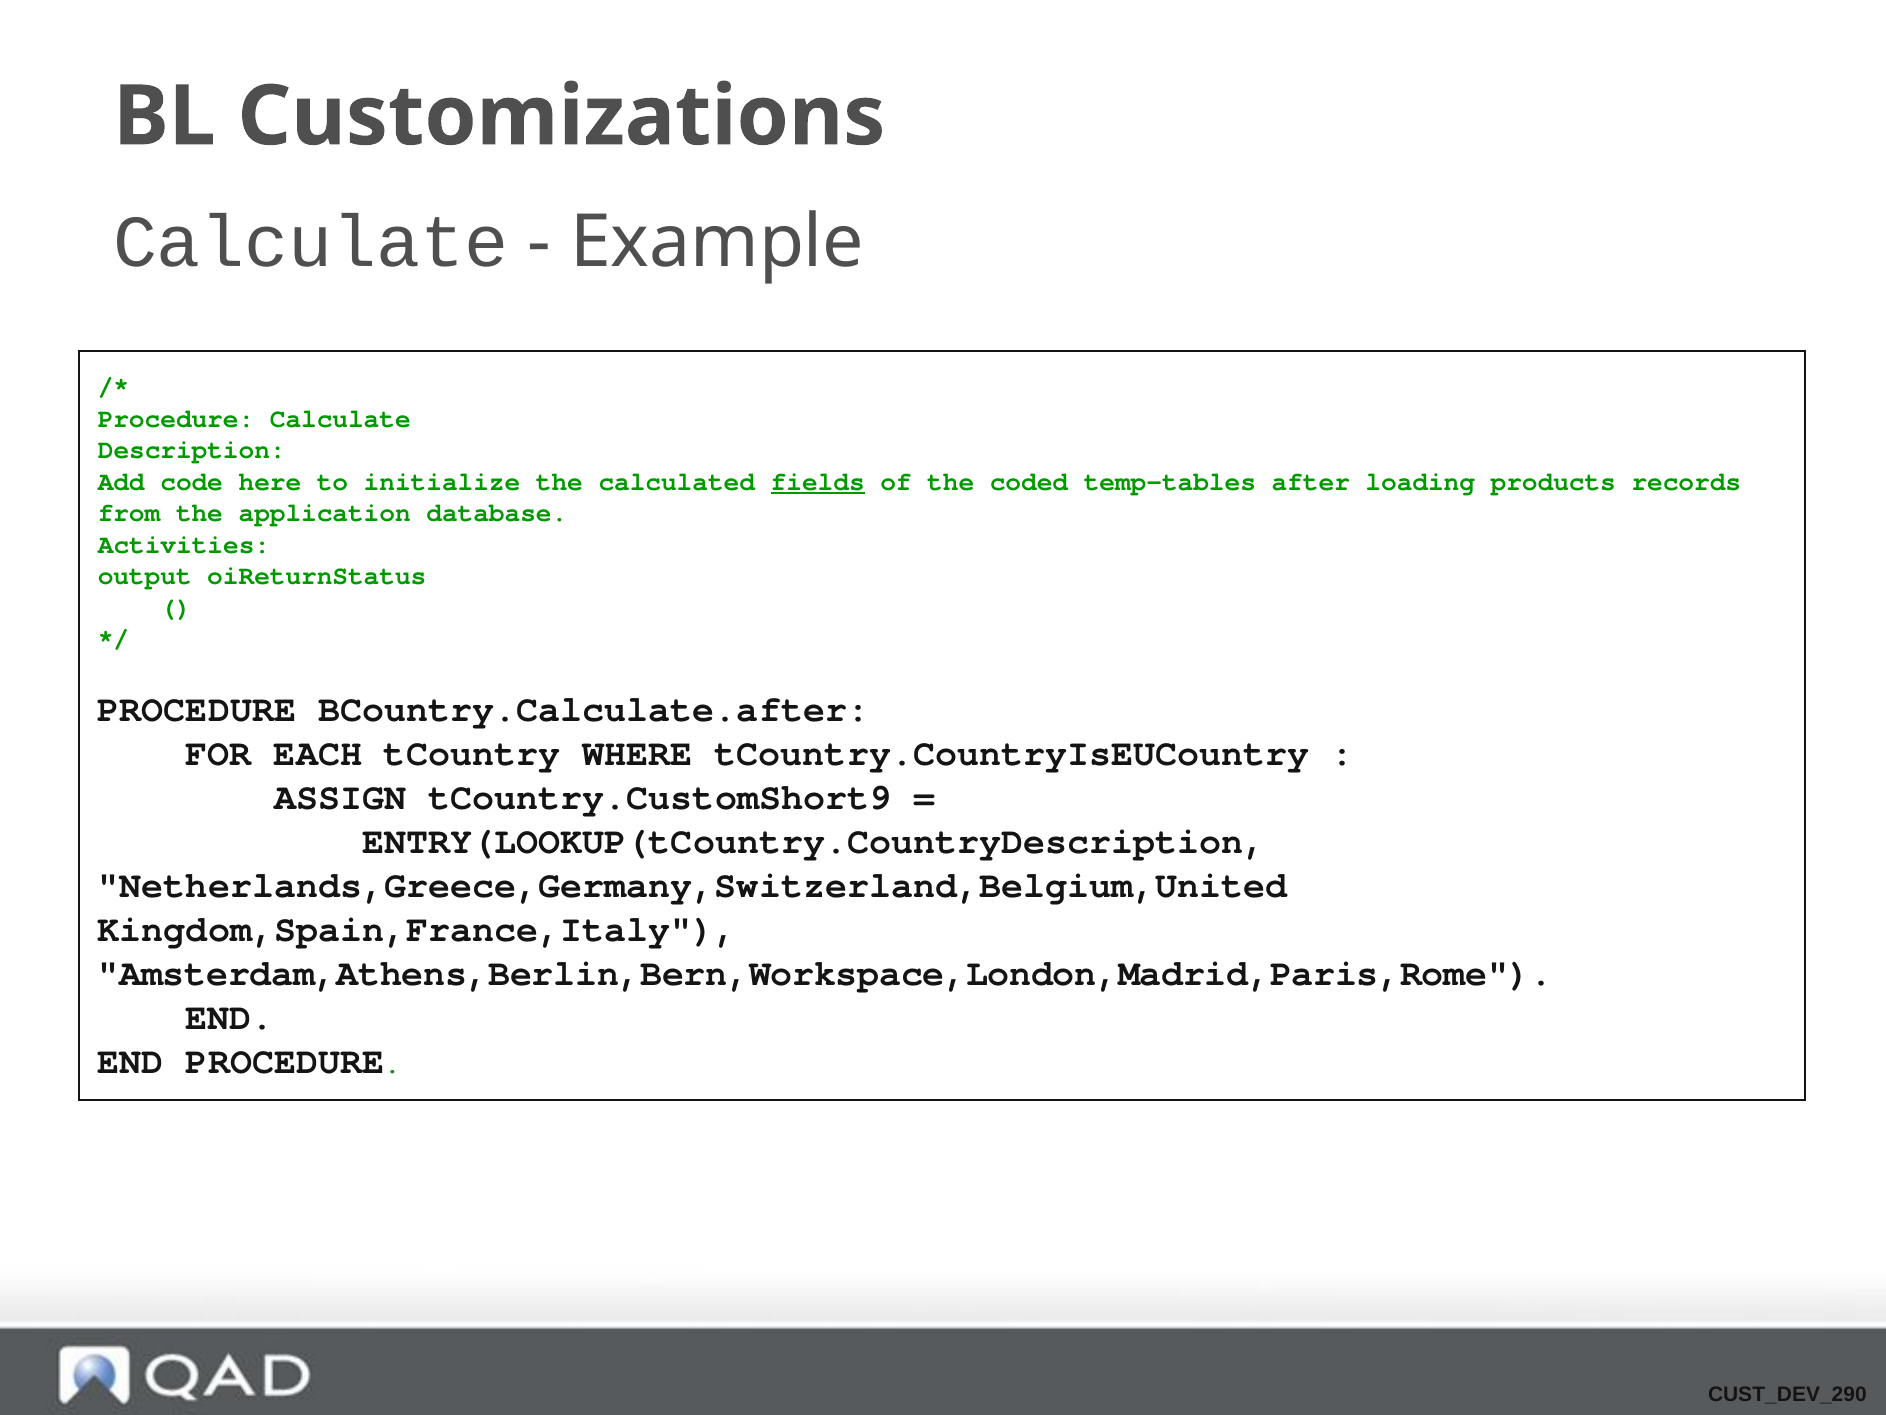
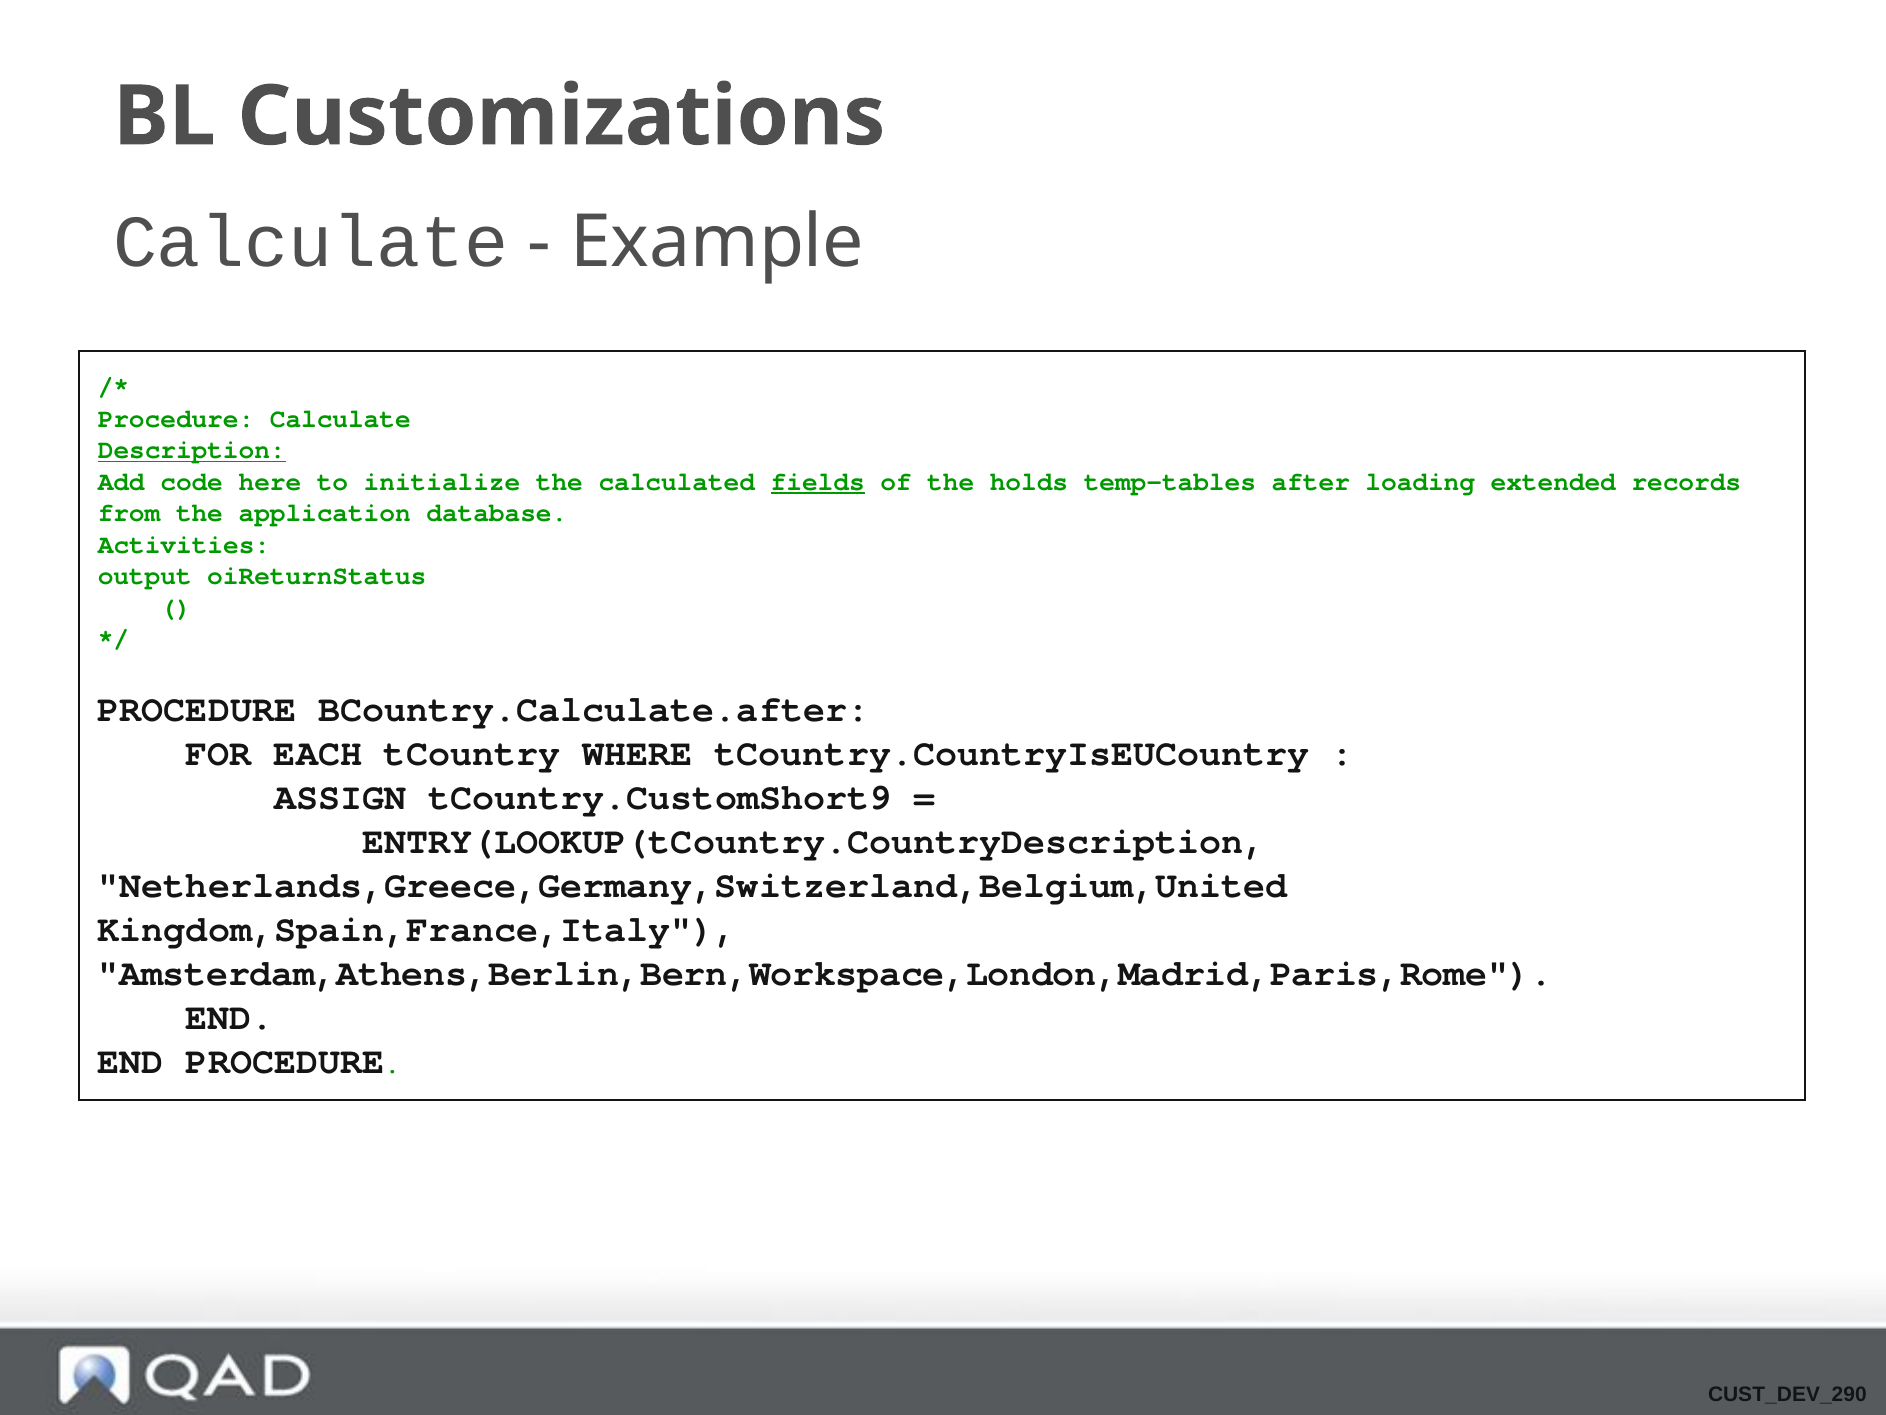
Description underline: none -> present (192, 450)
coded: coded -> holds (1029, 482)
products: products -> extended (1553, 482)
